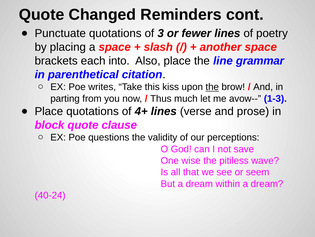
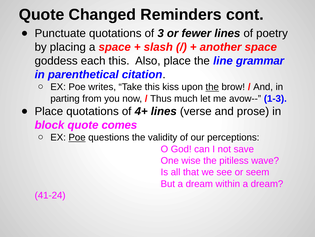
brackets: brackets -> goddess (56, 61)
each into: into -> this (119, 61)
clause: clause -> comes (119, 125)
Poe underline: none -> present (77, 137)
40-24: 40-24 -> 41-24 (50, 195)
